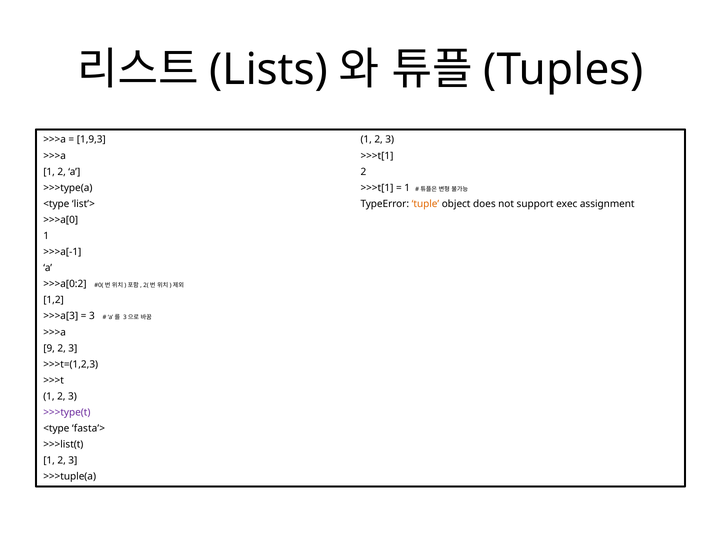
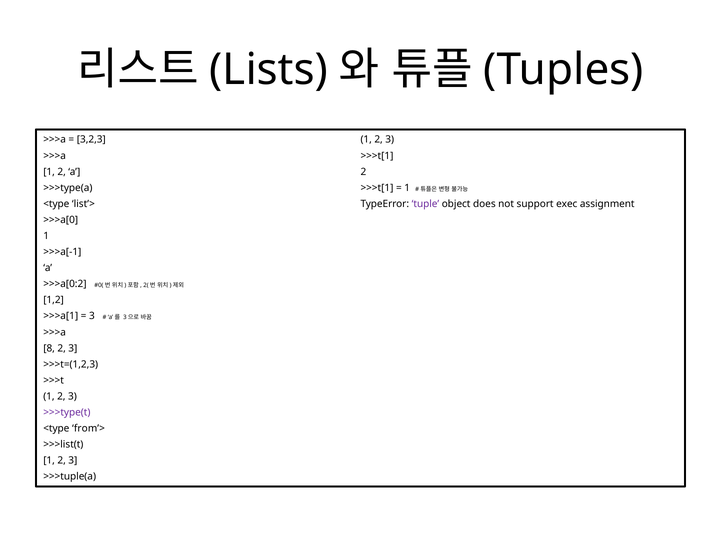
1,9,3: 1,9,3 -> 3,2,3 (91, 140)
tuple colour: orange -> purple (425, 204)
>>>a[3: >>>a[3 -> >>>a[1 (61, 316)
9: 9 -> 8 (49, 348)
fasta’>: fasta’> -> from’> (89, 428)
